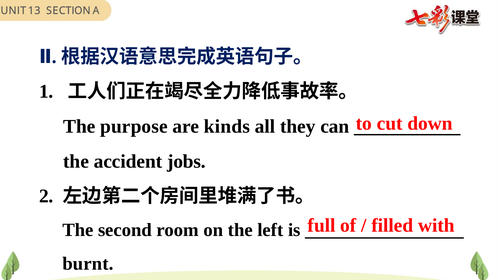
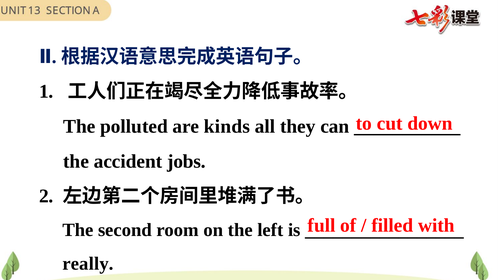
purpose: purpose -> polluted (134, 126)
burnt: burnt -> really (88, 264)
